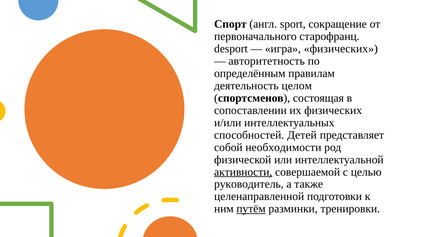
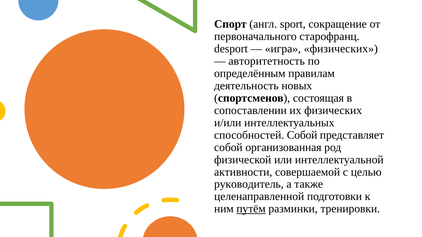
целом: целом -> новых (297, 86)
способностей Детей: Детей -> Собой (302, 135)
необходимости: необходимости -> организованная (283, 148)
активности underline: present -> none (243, 172)
